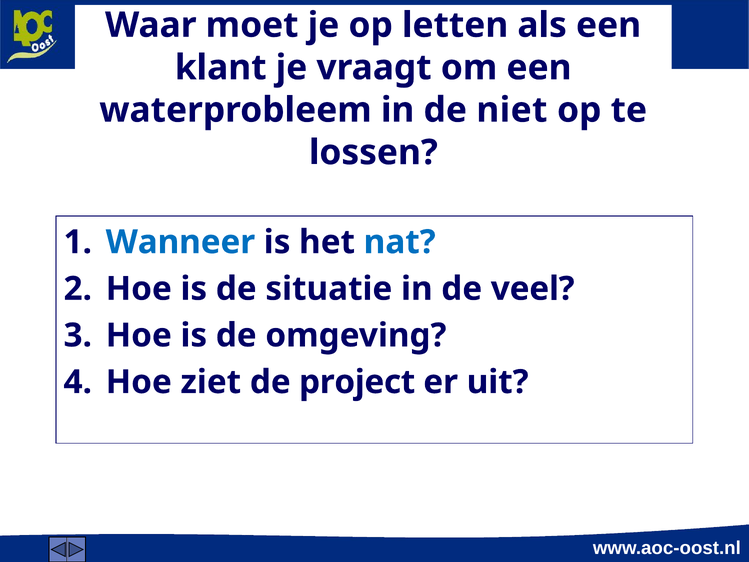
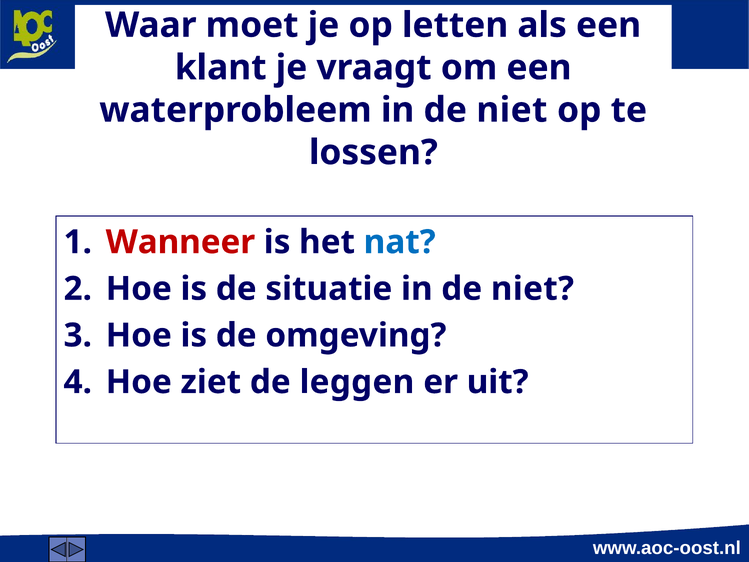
Wanneer colour: blue -> red (180, 242)
situatie in de veel: veel -> niet (532, 289)
project: project -> leggen (357, 382)
